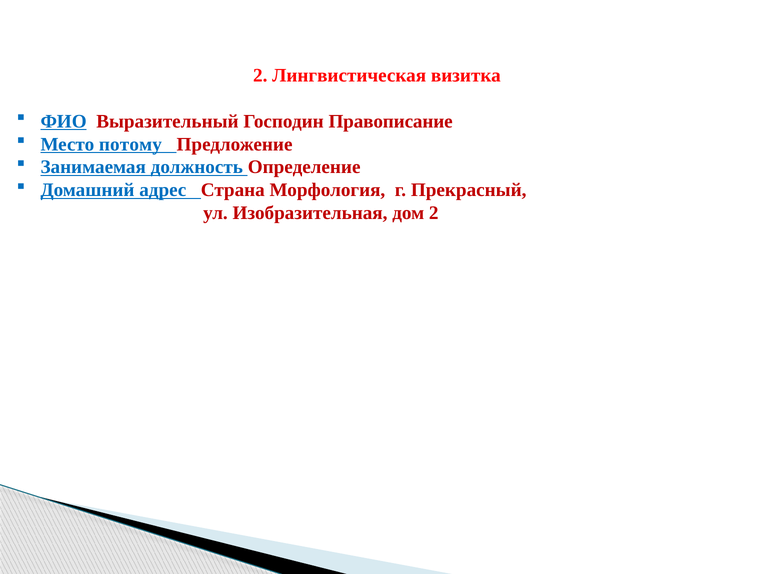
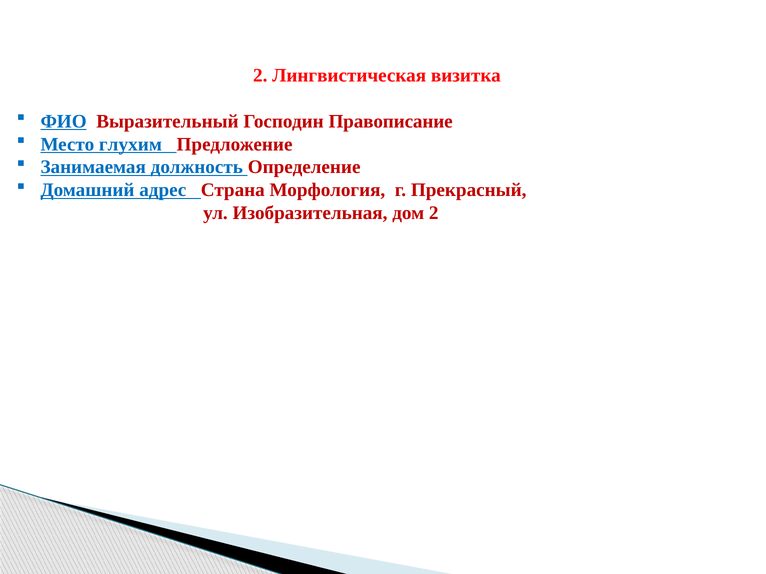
потому: потому -> глухим (130, 144)
